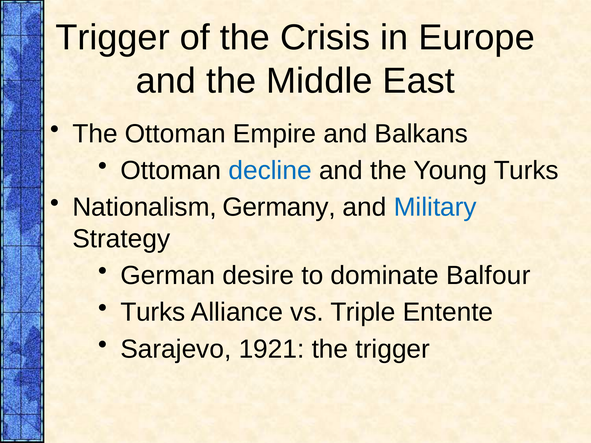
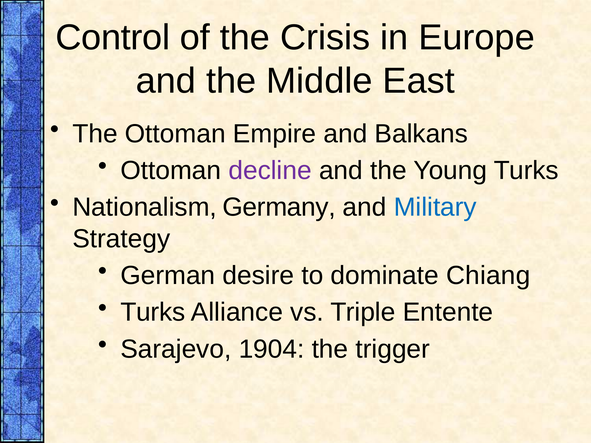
Trigger: Trigger -> Control (113, 37)
decline colour: blue -> purple (270, 171)
Balfour: Balfour -> Chiang (488, 276)
1921: 1921 -> 1904 (272, 349)
